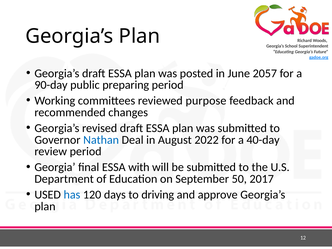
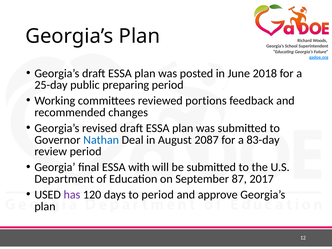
2057: 2057 -> 2018 (265, 73)
90-day: 90-day -> 25-day (51, 85)
purpose: purpose -> portions (206, 101)
2022: 2022 -> 2087 (207, 140)
40-day: 40-day -> 83-day (263, 140)
50: 50 -> 87 (239, 179)
has colour: blue -> purple (72, 195)
to driving: driving -> period (158, 195)
